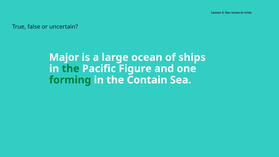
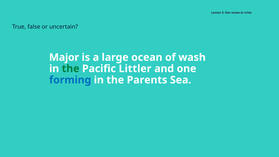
ships: ships -> wash (192, 57)
Figure: Figure -> Littler (135, 69)
forming colour: green -> blue (70, 80)
Contain: Contain -> Parents (147, 80)
